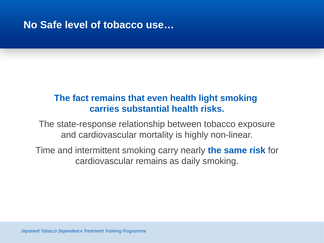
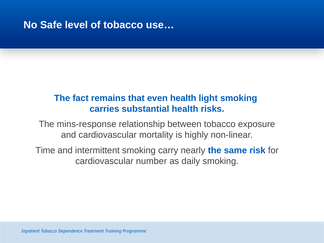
state-response: state-response -> mins-response (87, 124)
cardiovascular remains: remains -> number (151, 161)
